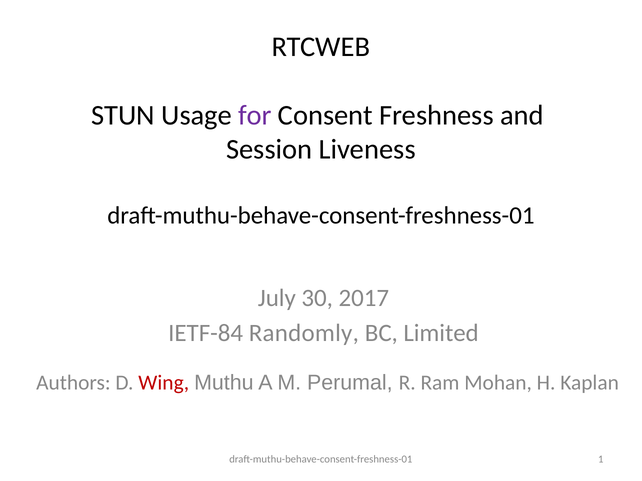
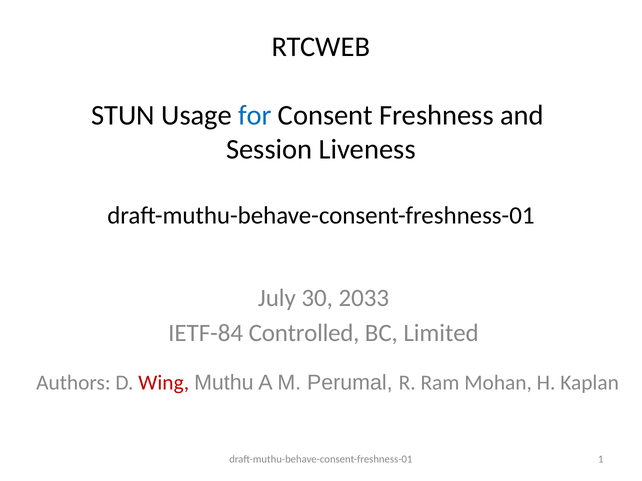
for colour: purple -> blue (255, 115)
2017: 2017 -> 2033 (364, 298)
Randomly: Randomly -> Controlled (304, 333)
